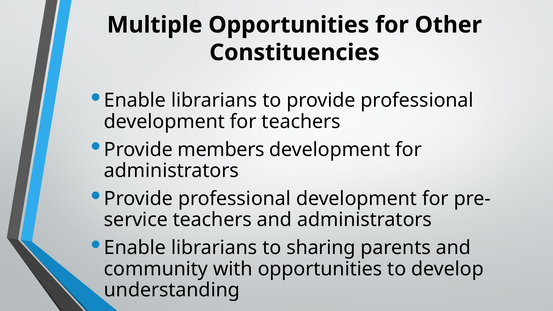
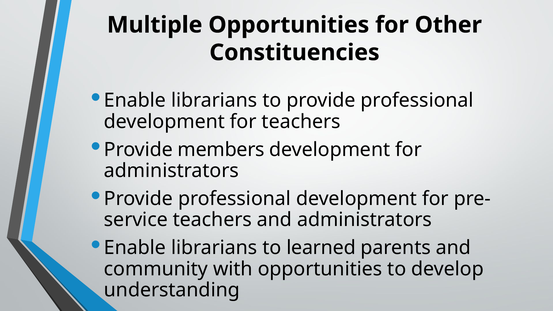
sharing: sharing -> learned (321, 248)
